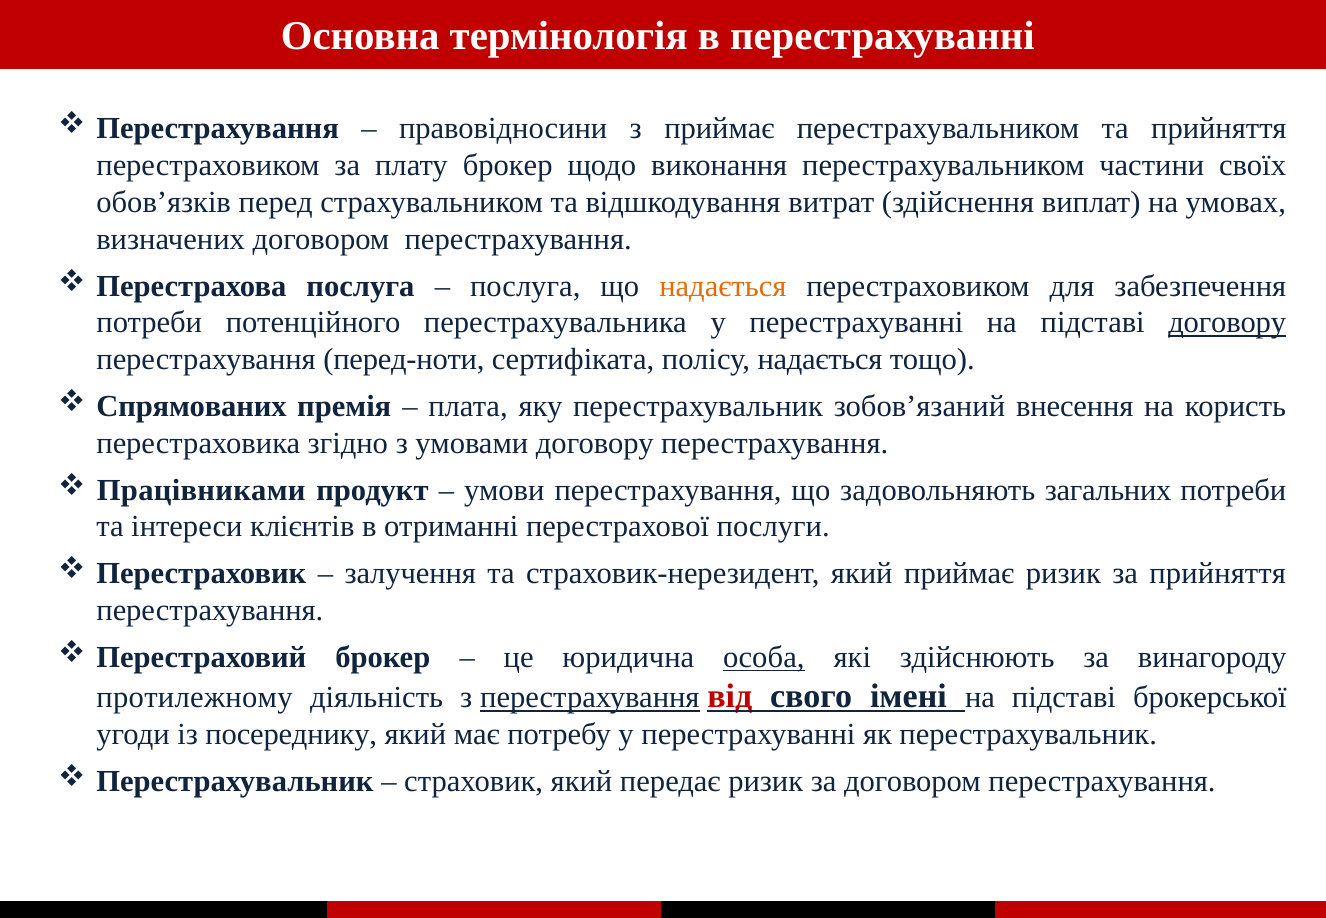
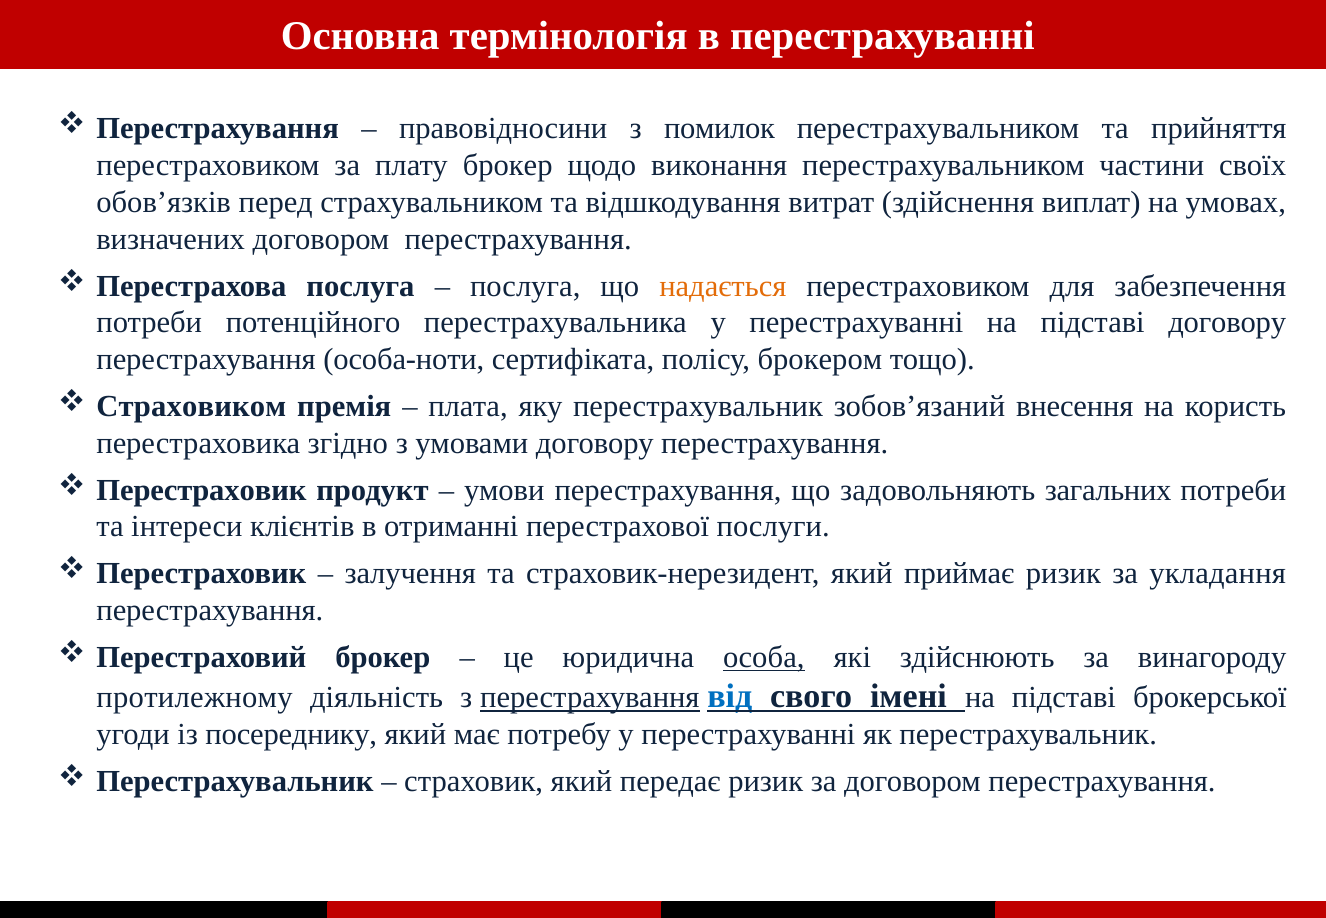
з приймає: приймає -> помилок (719, 129)
договору underline: present -> none (1227, 323)
перед-ноти: перед-ноти -> особа-ноти (404, 359)
полісу надається: надається -> брокером (820, 359)
Спрямованих: Спрямованих -> Страховиком (191, 406)
Працівниками: Працівниками -> Перестраховик (201, 490)
за прийняття: прийняття -> укладання (1218, 574)
від colour: red -> blue (730, 696)
